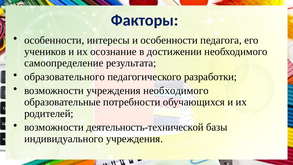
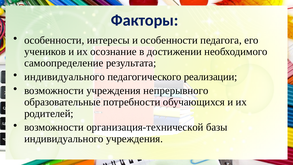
образовательного: образовательного -> индивидуального (65, 77)
разработки: разработки -> реализации (211, 77)
учреждения необходимого: необходимого -> непрерывного (176, 91)
деятельность-технической: деятельность-технической -> организация-технической (145, 127)
